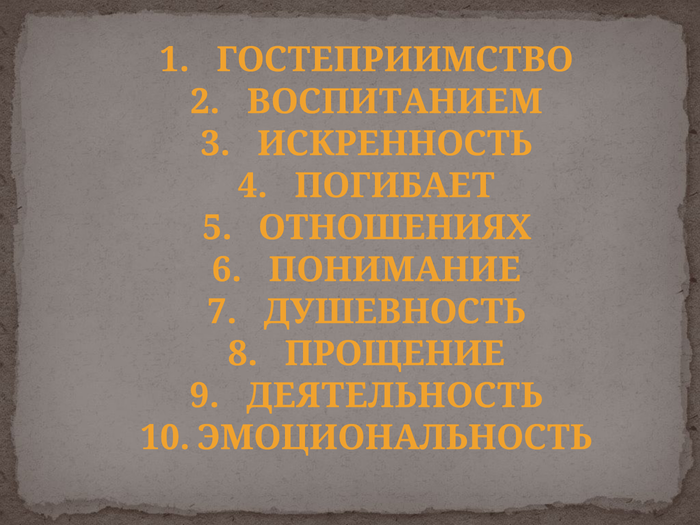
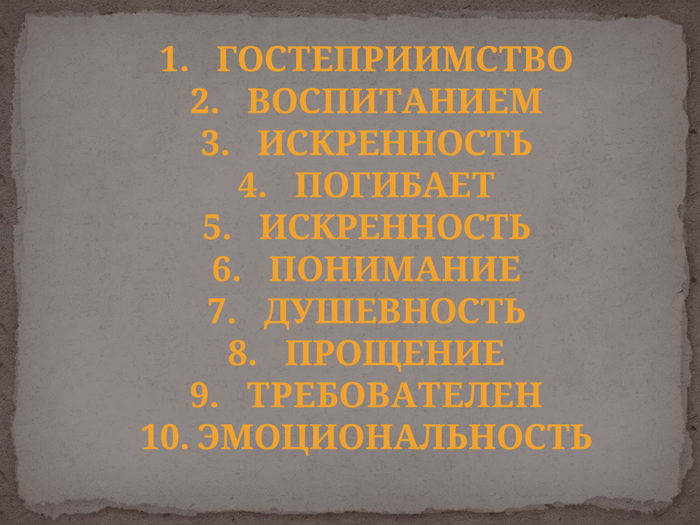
ОТНОШЕНИЯХ: ОТНОШЕНИЯХ -> ИСКРЕННОСТЬ (395, 228)
ДЕЯТЕЛЬНОСТЬ: ДЕЯТЕЛЬНОСТЬ -> ТРЕБОВАТЕЛЕН (395, 396)
